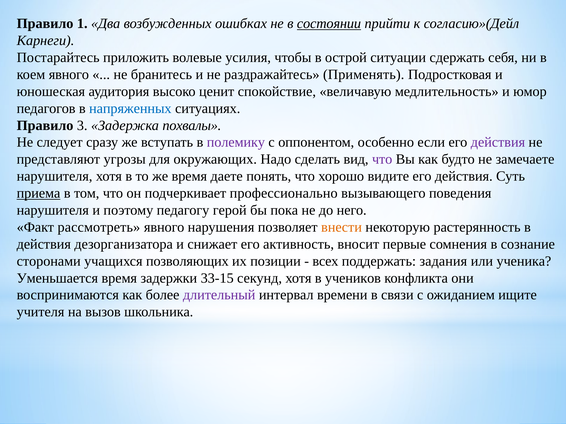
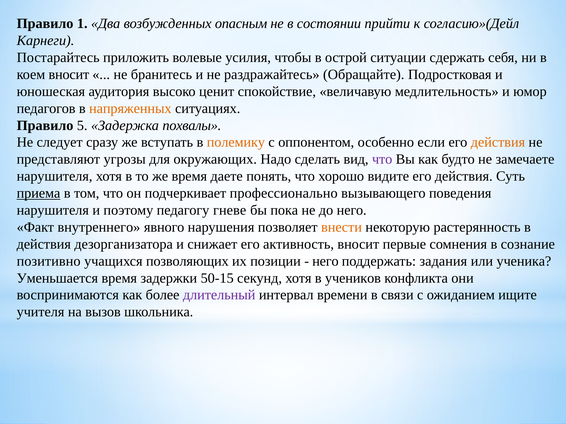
ошибках: ошибках -> опасным (241, 24)
состоянии underline: present -> none (329, 24)
коем явного: явного -> вносит (69, 75)
Применять: Применять -> Обращайте (364, 75)
напряженных colour: blue -> orange (130, 109)
3: 3 -> 5 (82, 126)
полемику colour: purple -> orange (236, 142)
действия colour: purple -> orange (498, 142)
герой: герой -> гневе (230, 210)
рассмотреть: рассмотреть -> внутреннего (99, 227)
сторонами: сторонами -> позитивно (49, 261)
всех: всех -> него (325, 261)
33-15: 33-15 -> 50-15 (217, 278)
